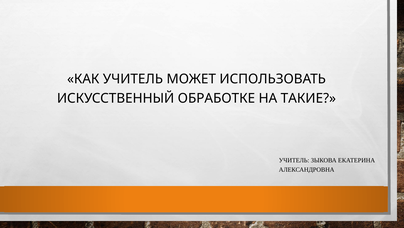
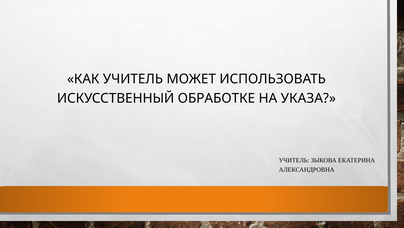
ТАКИЕ: ТАКИЕ -> УКАЗА (308, 98)
